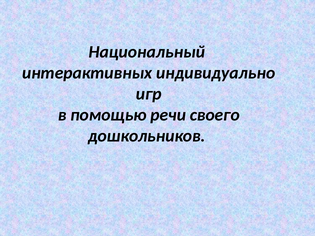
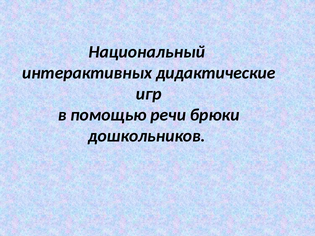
индивидуально: индивидуально -> дидактические (216, 73)
своего: своего -> брюки (215, 115)
